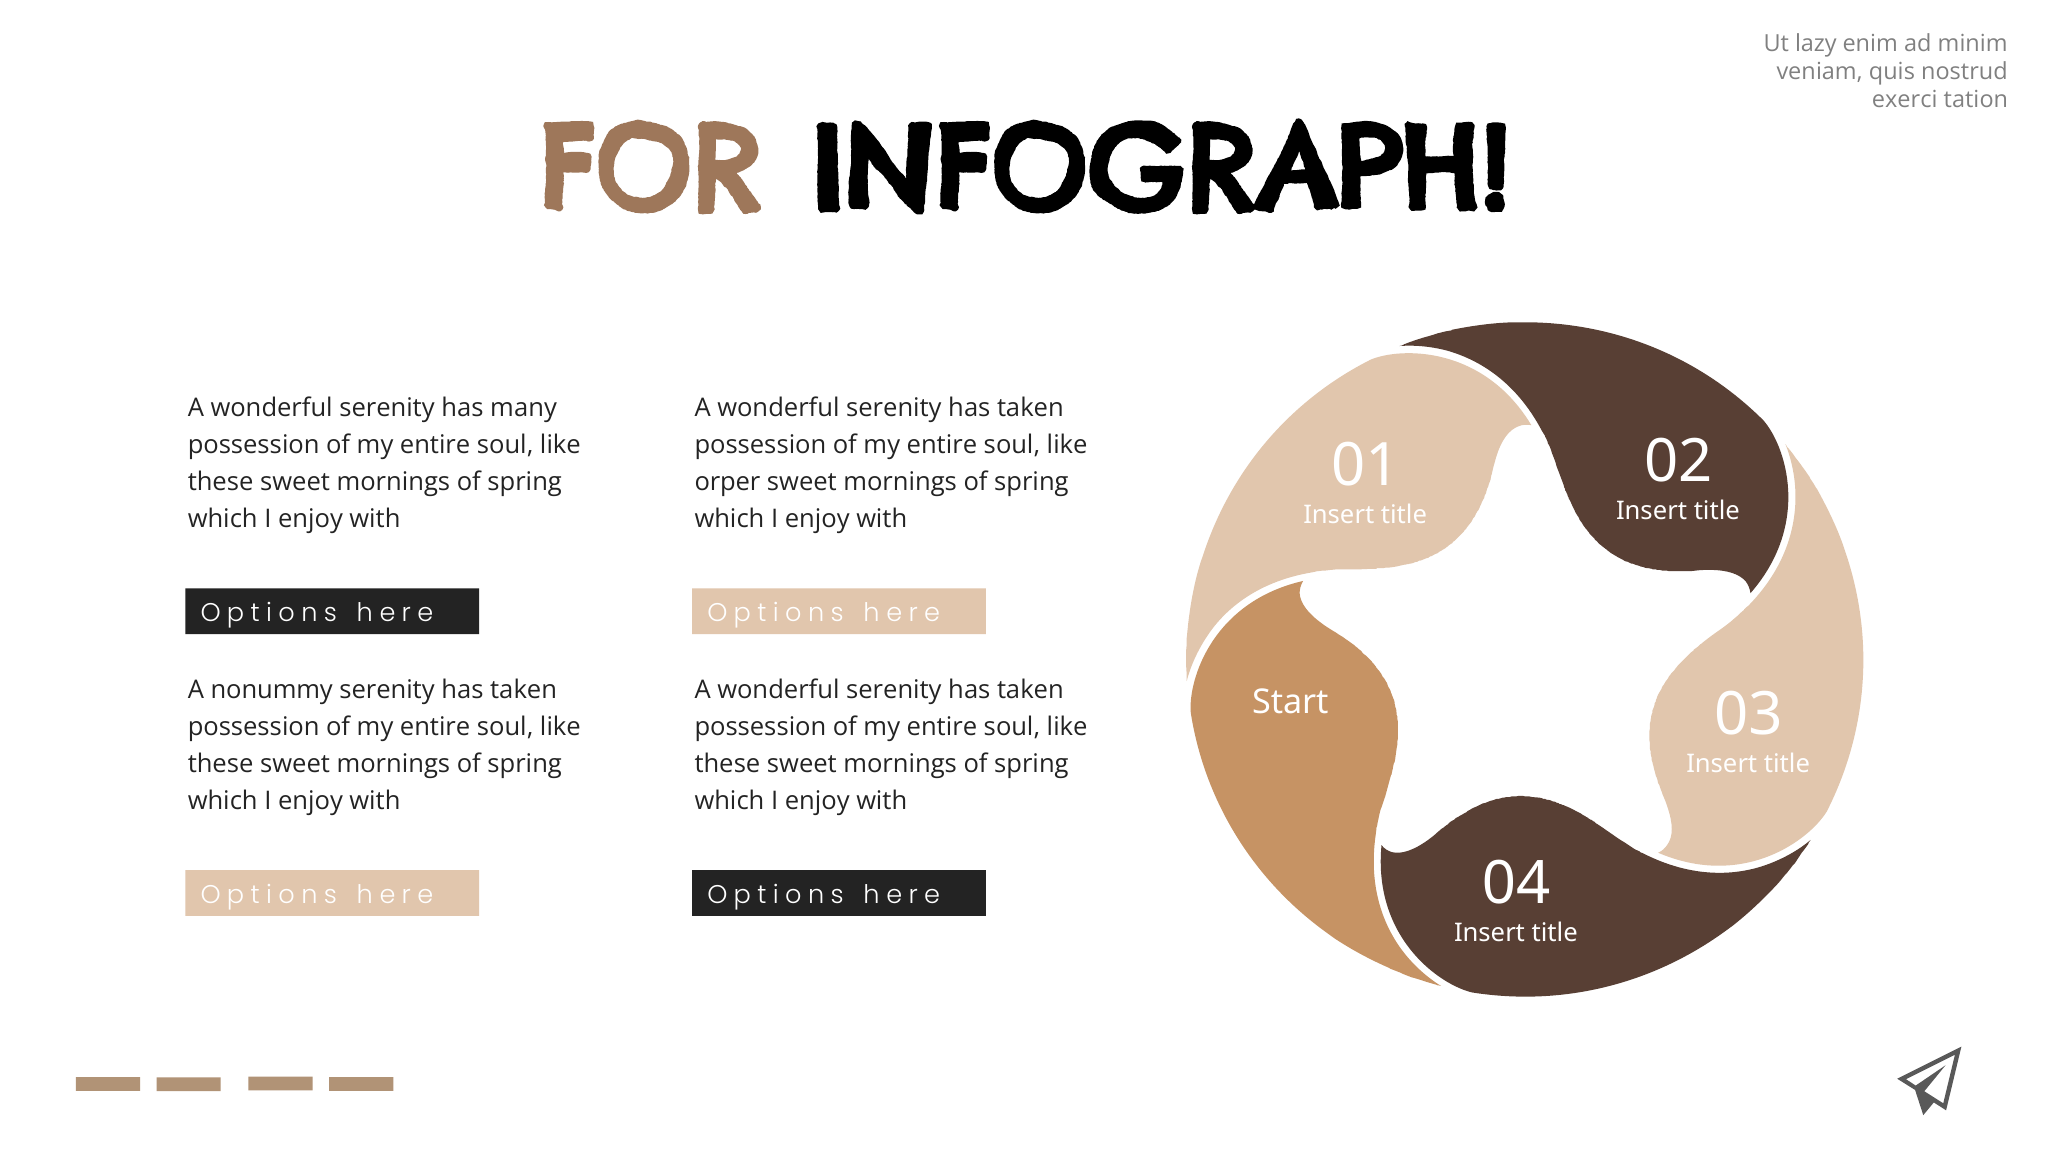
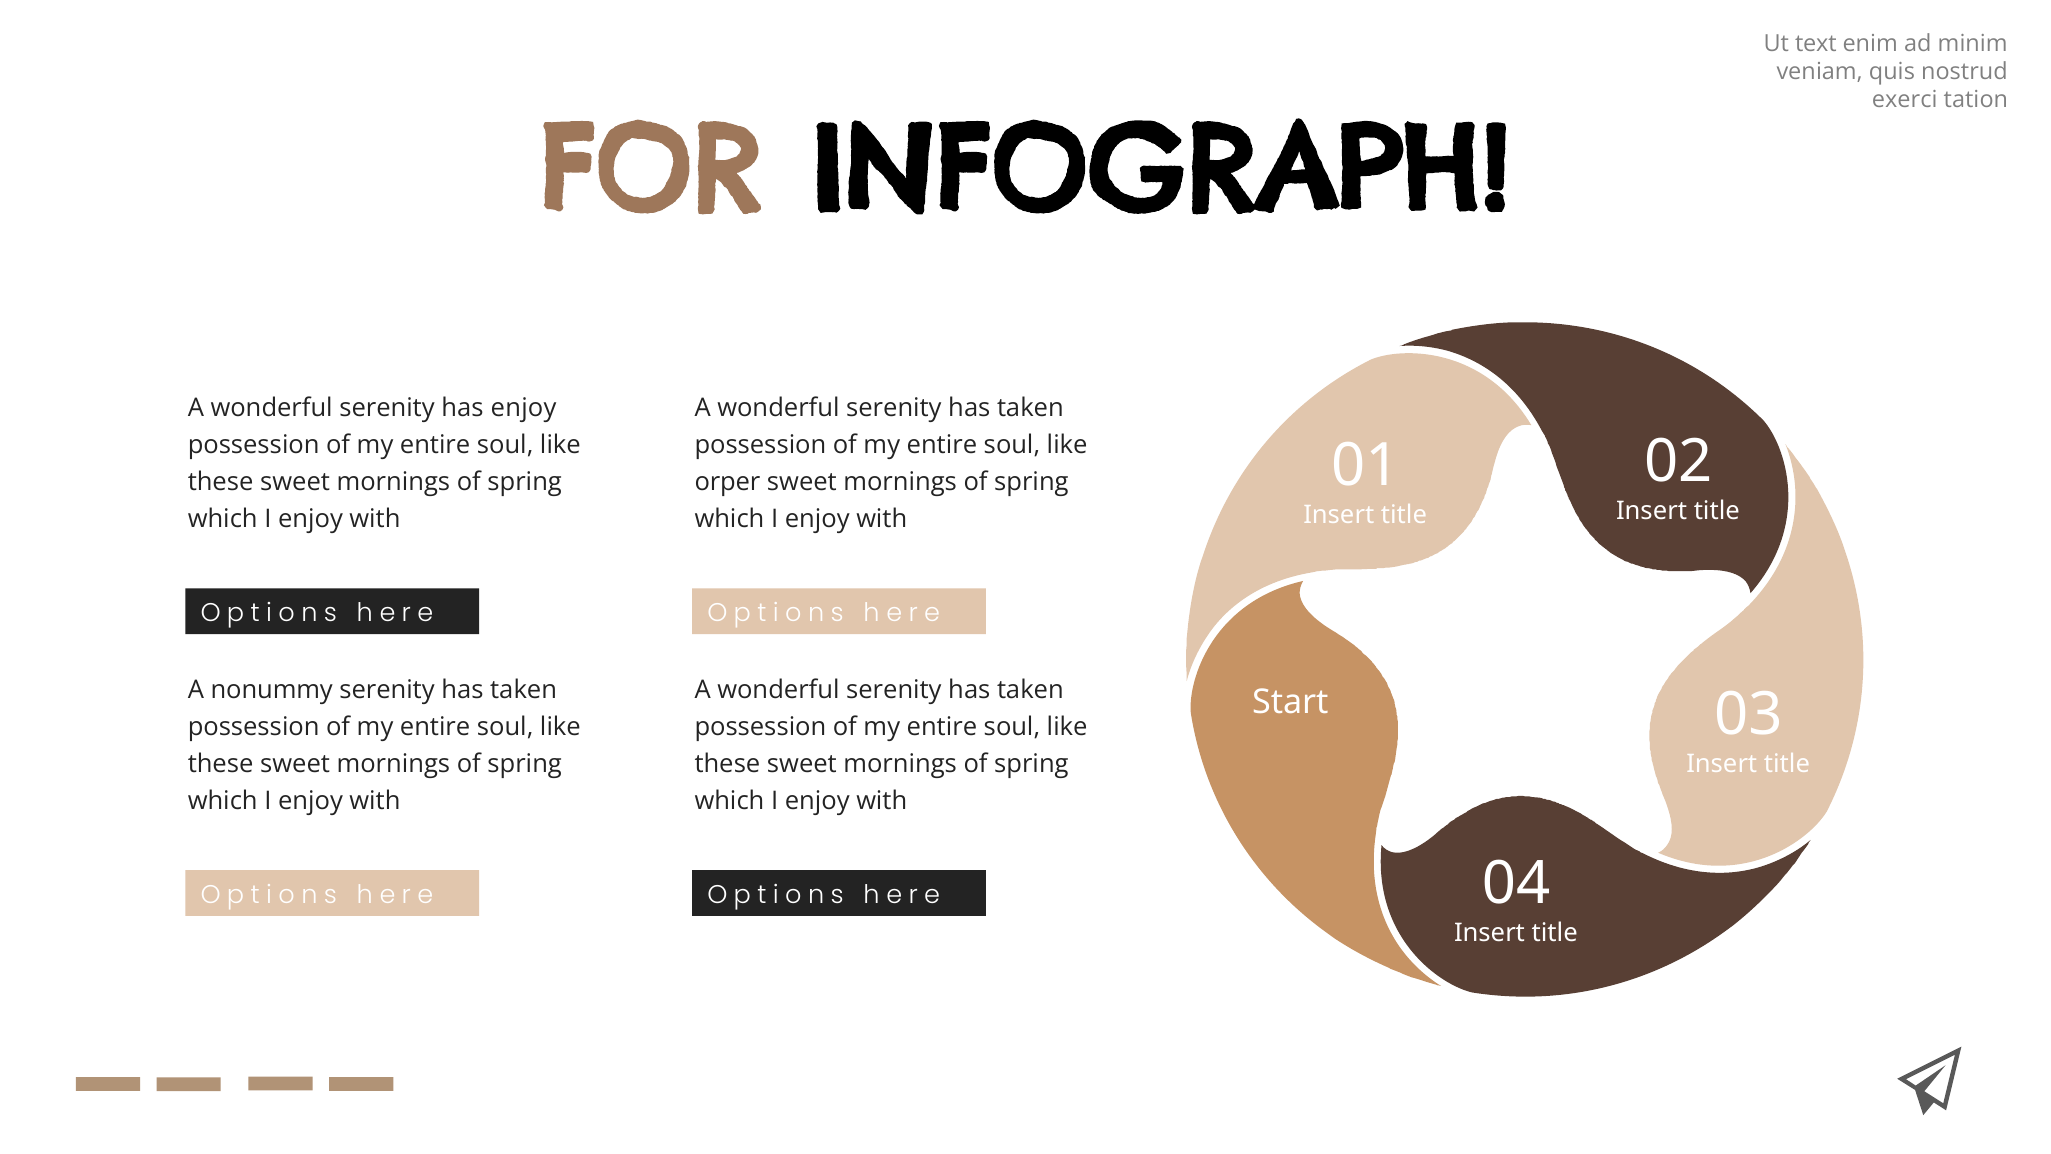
lazy: lazy -> text (1816, 43)
has many: many -> enjoy (524, 408)
